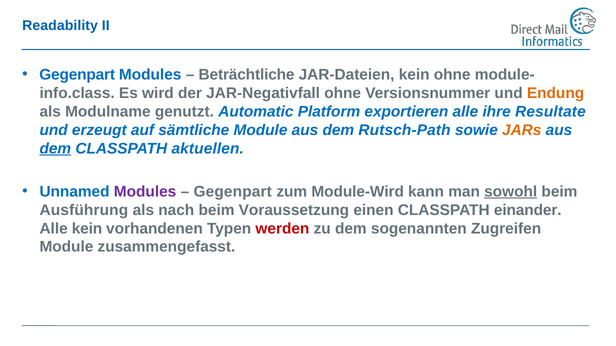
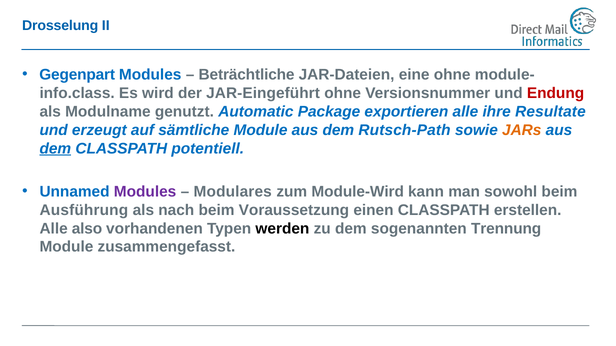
Readability: Readability -> Drosselung (60, 26)
JAR-Dateien kein: kein -> eine (414, 75)
JAR-Negativfall: JAR-Negativfall -> JAR-Eingeführt (263, 93)
Endung colour: orange -> red (556, 93)
Platform: Platform -> Package (329, 112)
aktuellen: aktuellen -> potentiell (208, 149)
Gegenpart: Gegenpart -> Modulares (233, 192)
sowohl underline: present -> none (511, 192)
einander: einander -> erstellen (528, 210)
Alle kein: kein -> also (87, 229)
werden colour: red -> black (282, 229)
Zugreifen: Zugreifen -> Trennung (506, 229)
